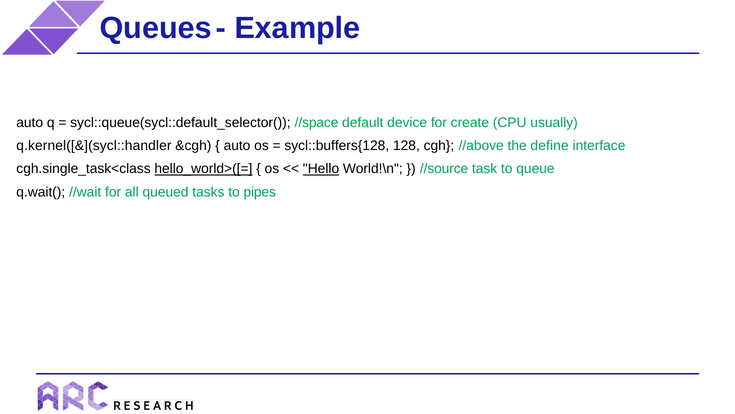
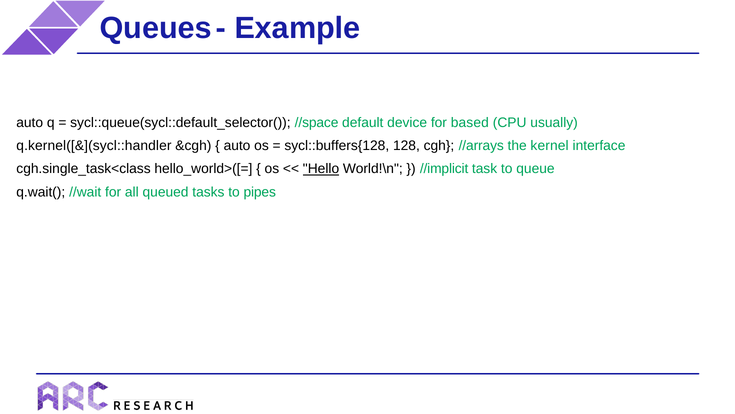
create: create -> based (470, 123)
//above: //above -> //arrays (481, 146)
define: define -> kernel (550, 146)
hello_world>([= underline: present -> none (203, 169)
//source: //source -> //implicit (444, 169)
